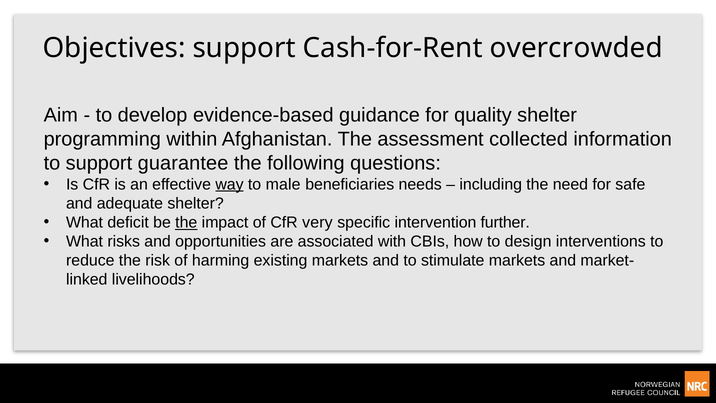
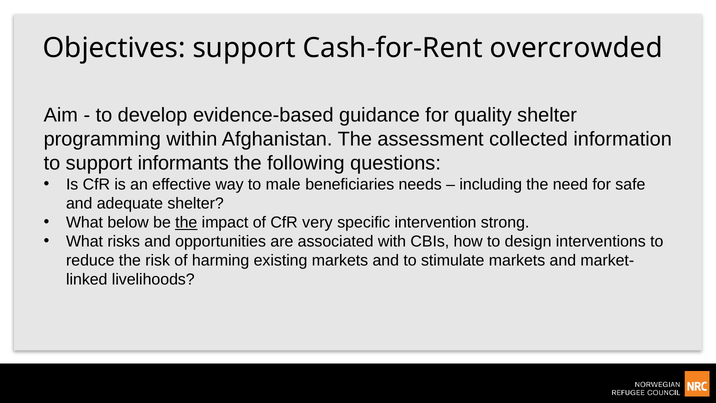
guarantee: guarantee -> informants (183, 163)
way underline: present -> none (230, 184)
deficit: deficit -> below (128, 222)
further: further -> strong (505, 222)
